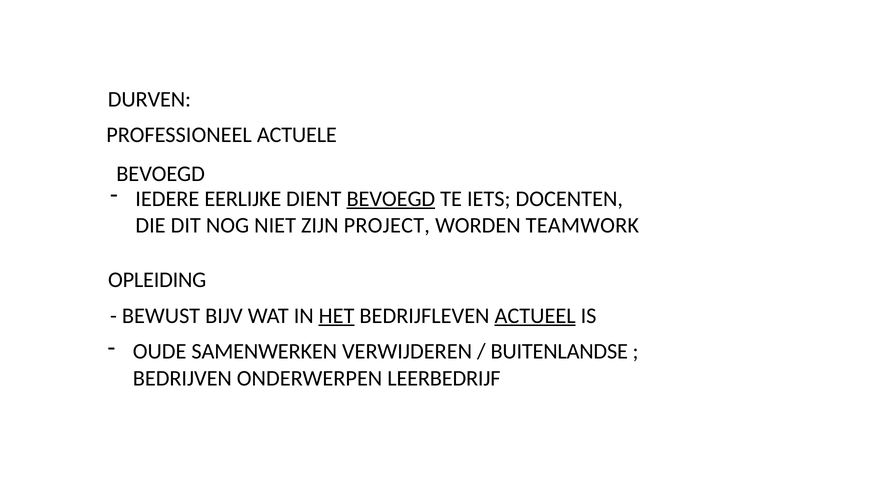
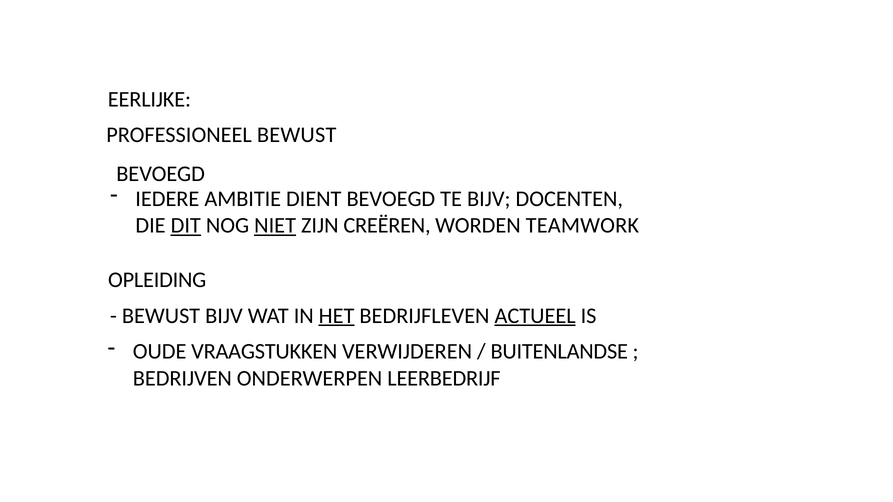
DURVEN: DURVEN -> EERLIJKE (149, 99)
PROFESSIONEEL ACTUELE: ACTUELE -> BEWUST (297, 135)
EERLIJKE: EERLIJKE -> AMBITIE (243, 199)
BEVOEGD underline: present -> none (391, 199)
TE IETS: IETS -> BIJV (489, 199)
DIT underline: none -> present (186, 226)
NIET underline: none -> present (275, 226)
PROJECT: PROJECT -> CREËREN (387, 226)
SAMENWERKEN: SAMENWERKEN -> VRAAGSTUKKEN (264, 352)
